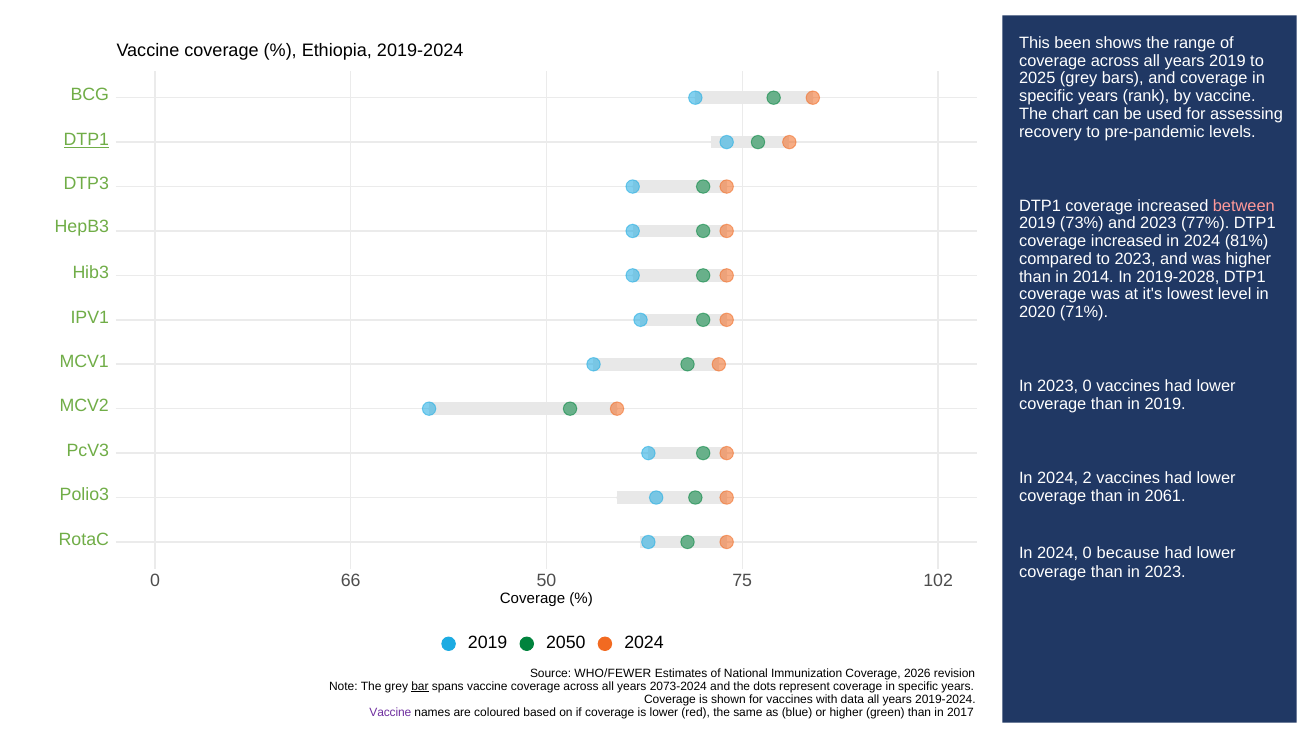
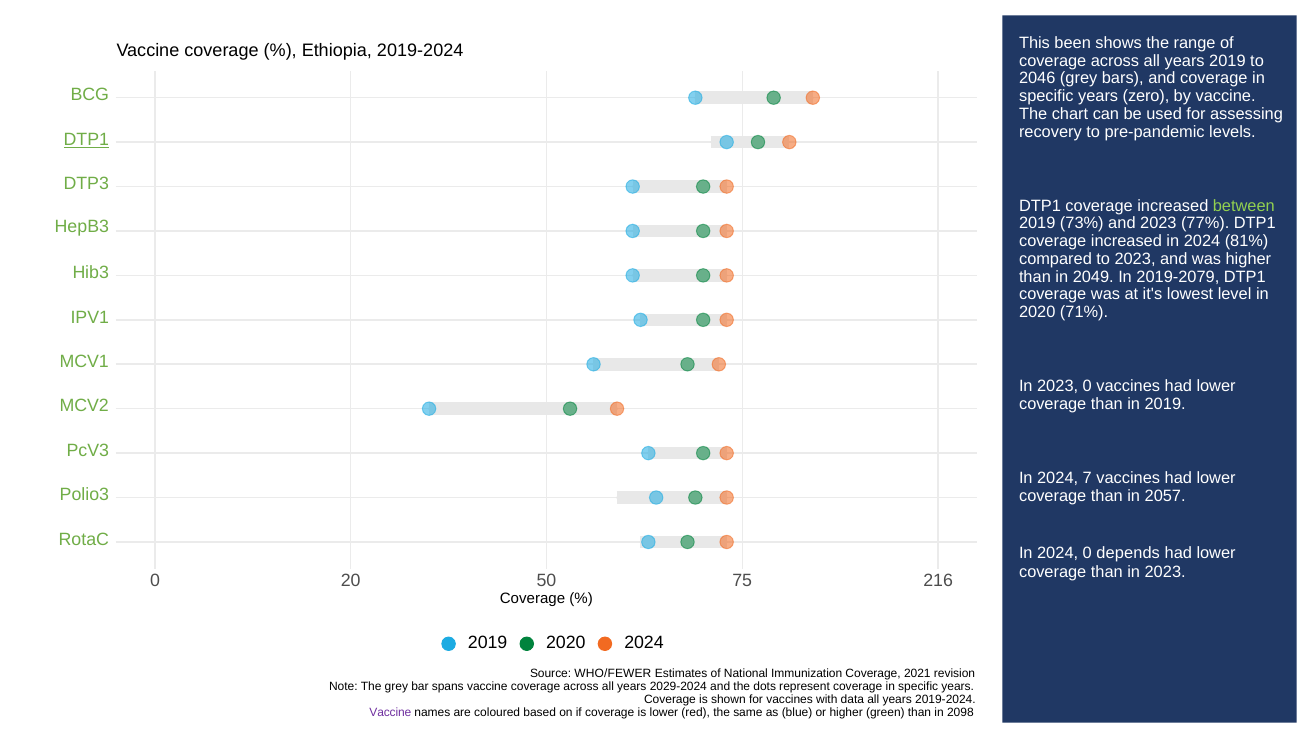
2025: 2025 -> 2046 (1037, 79)
rank: rank -> zero (1146, 96)
between colour: pink -> light green (1244, 206)
2014: 2014 -> 2049 (1093, 277)
2019-2028: 2019-2028 -> 2019-2079 (1178, 277)
2: 2 -> 7 (1087, 478)
2061: 2061 -> 2057 (1165, 496)
because: because -> depends (1128, 553)
66: 66 -> 20 (351, 581)
102: 102 -> 216 (938, 581)
2019 2050: 2050 -> 2020 (566, 644)
2026: 2026 -> 2021 (917, 674)
bar underline: present -> none (420, 687)
2073-2024: 2073-2024 -> 2029-2024 (678, 687)
2017: 2017 -> 2098 (960, 713)
